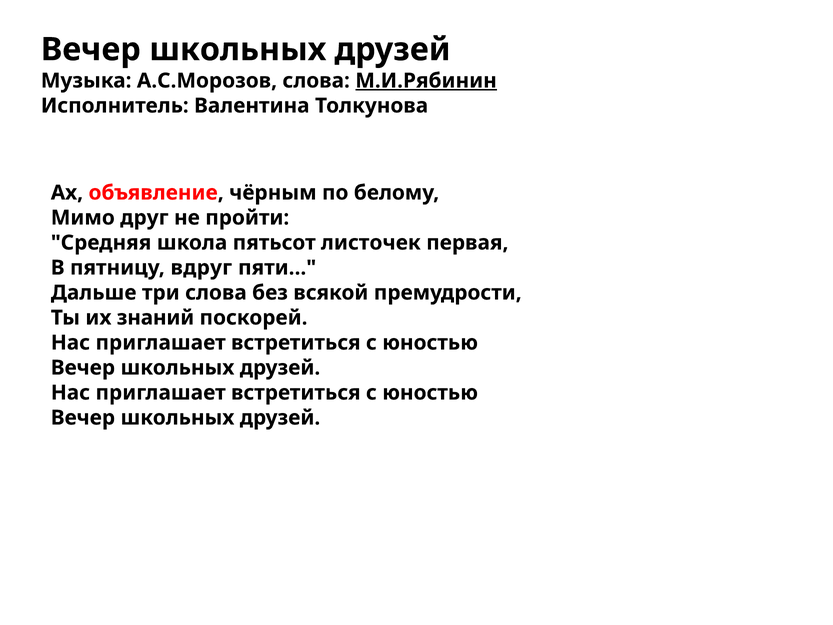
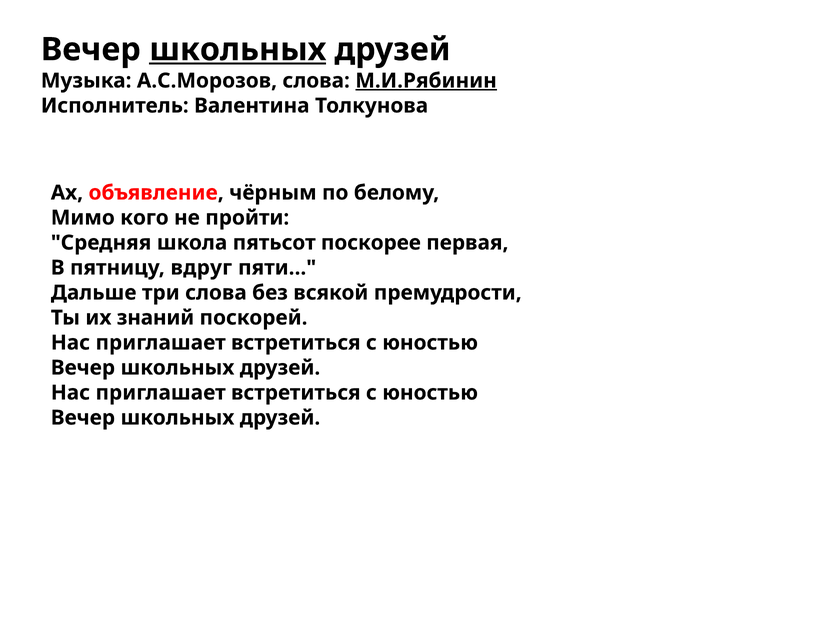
школьных underline: none -> present (238, 50)
друг: друг -> кого (144, 218)
листочек: листочек -> поскорее (371, 243)
